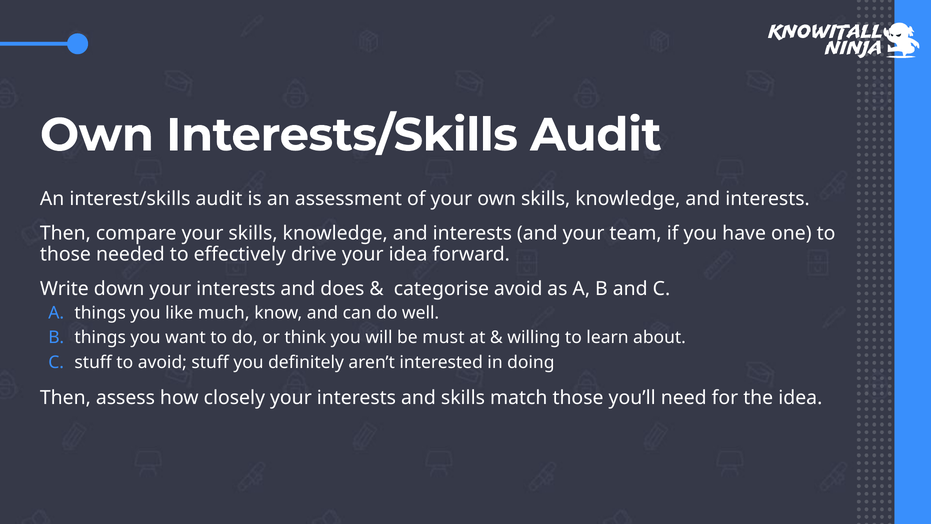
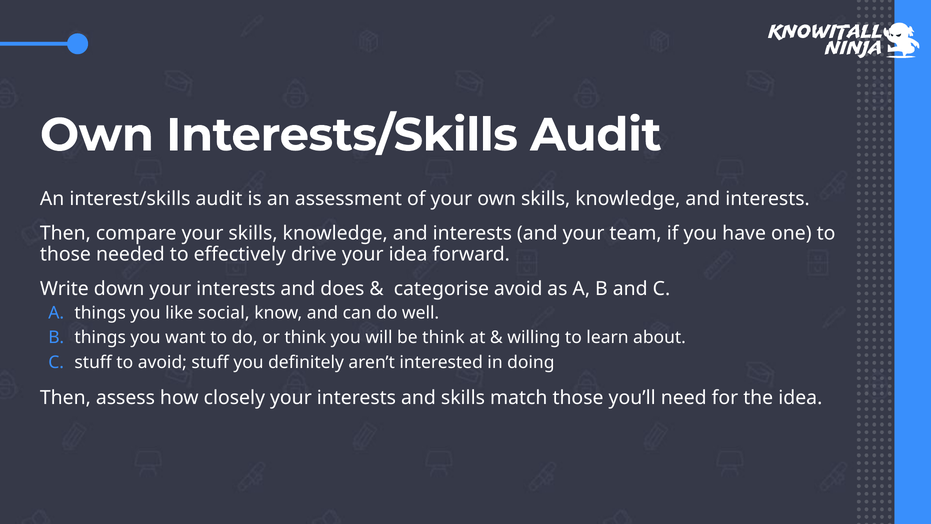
much: much -> social (224, 313)
be must: must -> think (443, 337)
